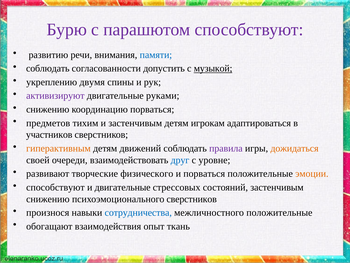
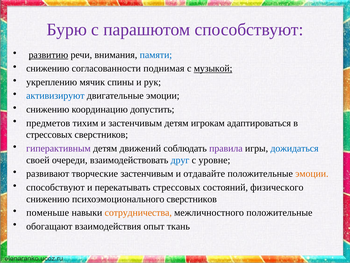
развитию underline: none -> present (48, 55)
соблюдать: соблюдать -> снижению (48, 68)
допустить: допустить -> поднимая (164, 68)
двумя: двумя -> мячик (92, 82)
активизируют colour: purple -> blue (55, 96)
двигательные руками: руками -> эмоции (163, 96)
координацию порваться: порваться -> допустить (152, 109)
участников: участников -> стрессовых (49, 134)
гиперактивным colour: orange -> purple (58, 148)
дожидаться colour: orange -> blue (295, 148)
творческие физического: физического -> застенчивым (147, 173)
и порваться: порваться -> отдавайте (204, 173)
и двигательные: двигательные -> перекатывать (123, 187)
состояний застенчивым: застенчивым -> физического (277, 187)
произнося: произнося -> поменьше (48, 212)
сотрудничества colour: blue -> orange (138, 212)
